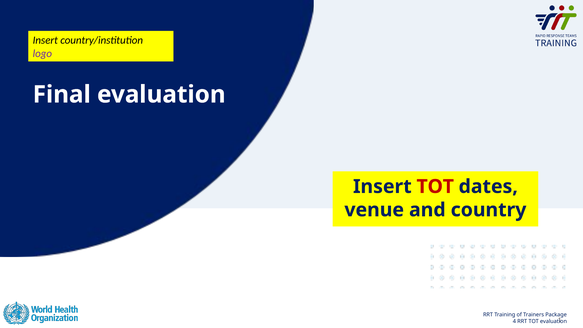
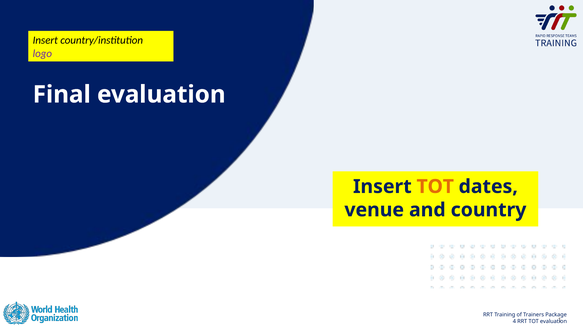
TOT colour: red -> orange (435, 187)
